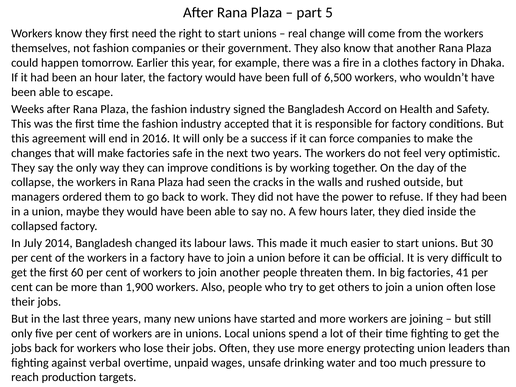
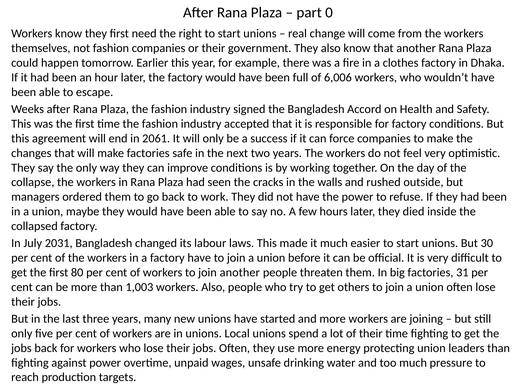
5: 5 -> 0 (329, 13)
6,500: 6,500 -> 6,006 (338, 77)
2016: 2016 -> 2061 (156, 138)
2014: 2014 -> 2031 (59, 243)
60: 60 -> 80 (77, 272)
41: 41 -> 31 (462, 272)
1,900: 1,900 -> 1,003 (139, 287)
against verbal: verbal -> power (105, 363)
